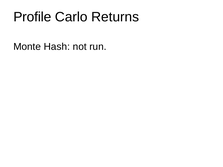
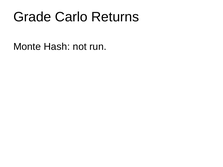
Profile: Profile -> Grade (32, 17)
